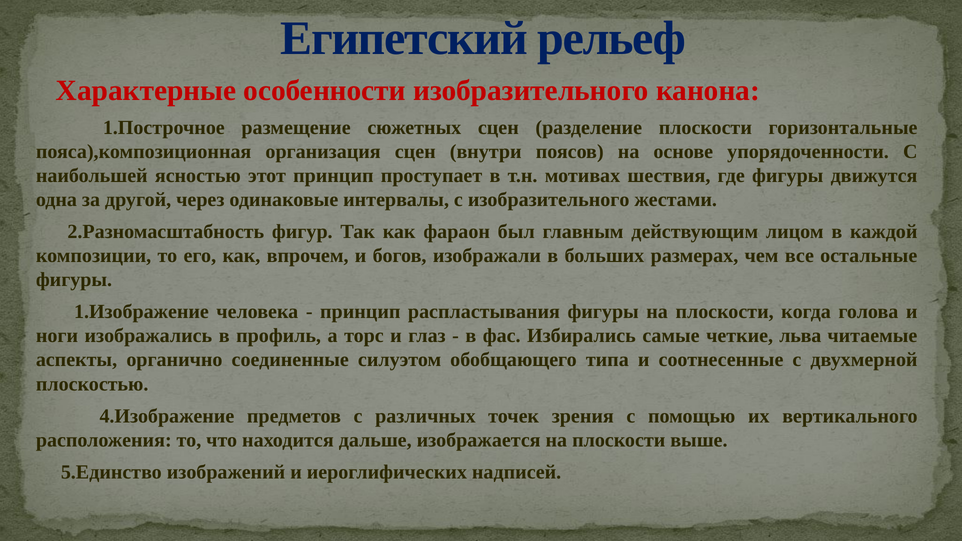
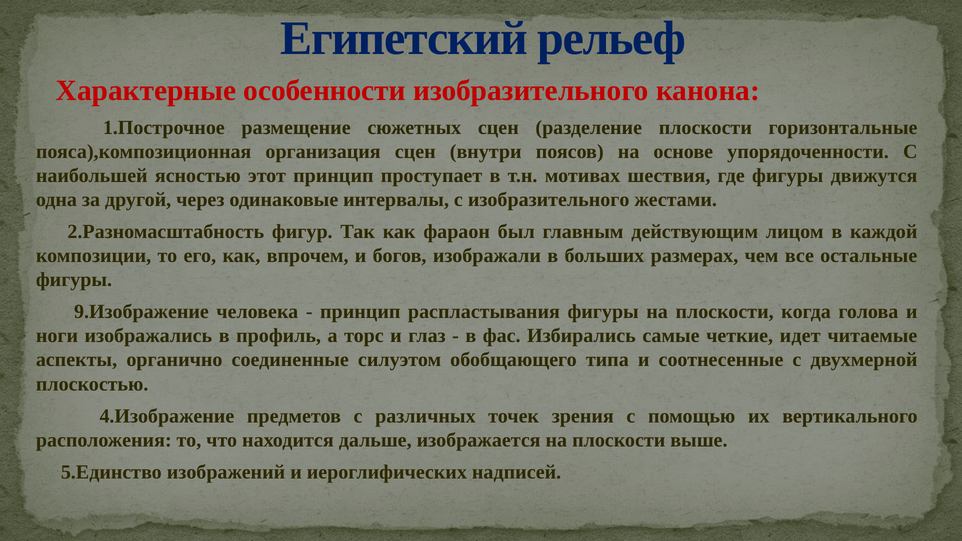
1.Изображение: 1.Изображение -> 9.Изображение (141, 312)
льва: льва -> идет (800, 336)
